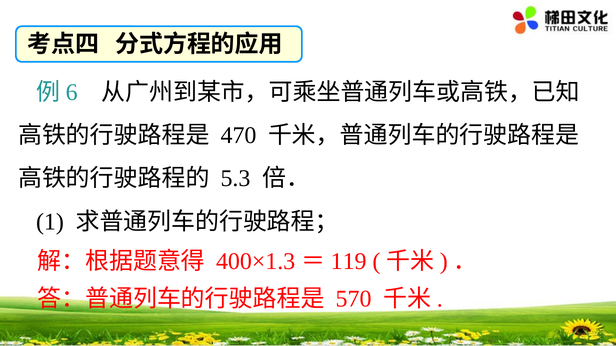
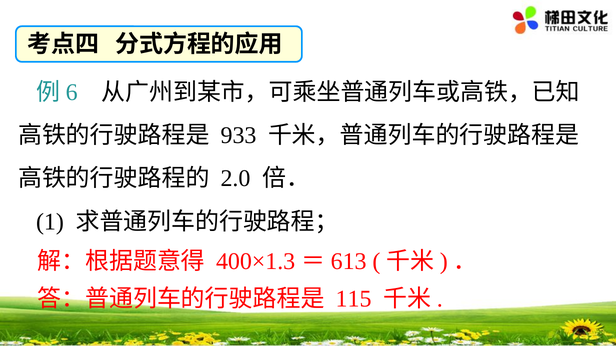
470: 470 -> 933 (238, 136)
5.3: 5.3 -> 2.0 (235, 179)
119: 119 -> 613 (349, 262)
570: 570 -> 115 (354, 299)
